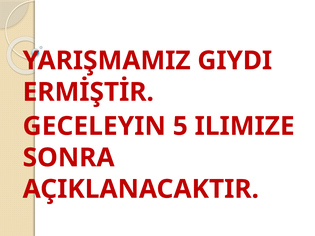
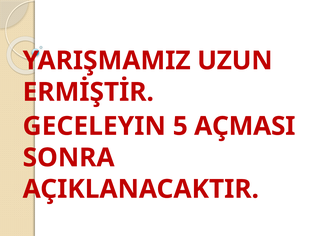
GIYDI: GIYDI -> UZUN (235, 61)
ILIMIZE: ILIMIZE -> AÇMASI (245, 126)
